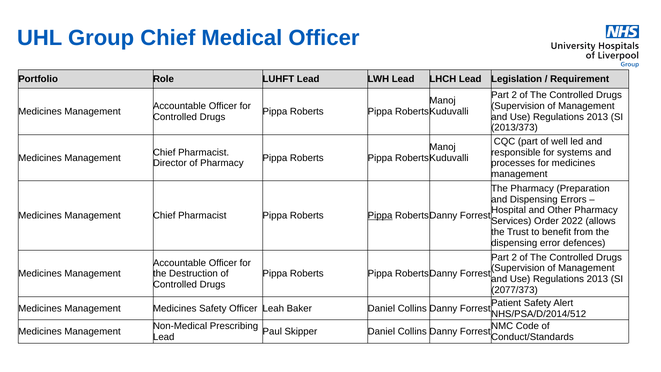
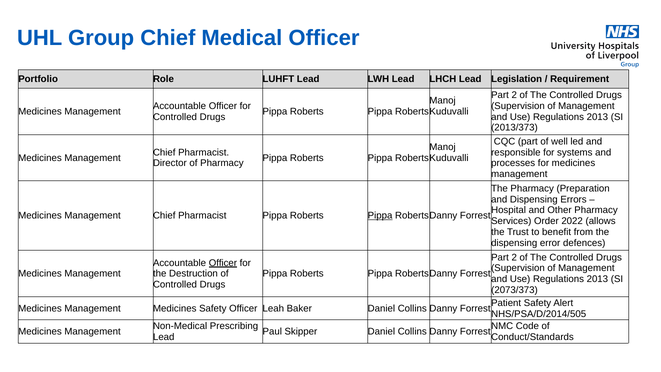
Officer underline: none -> present (223, 263)
2077/373: 2077/373 -> 2073/373 (514, 290)
NHS/PSA/D/2014/512: NHS/PSA/D/2014/512 -> NHS/PSA/D/2014/505 (539, 314)
